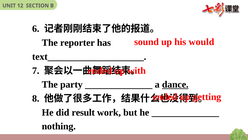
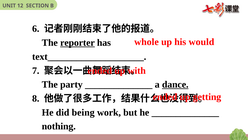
sound: sound -> whole (146, 42)
reporter underline: none -> present (77, 43)
result: result -> being (83, 112)
